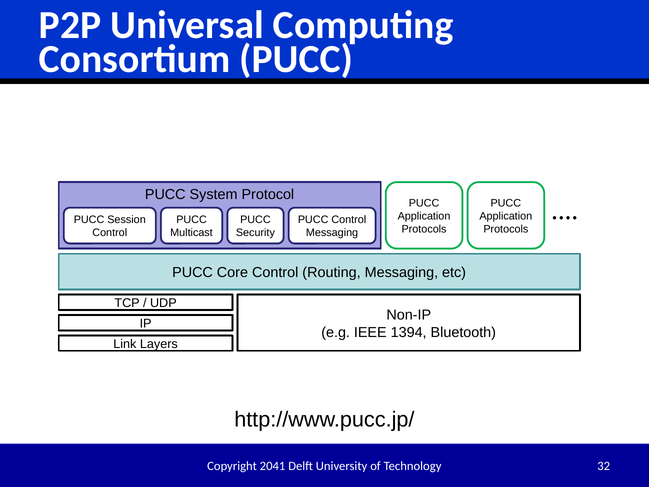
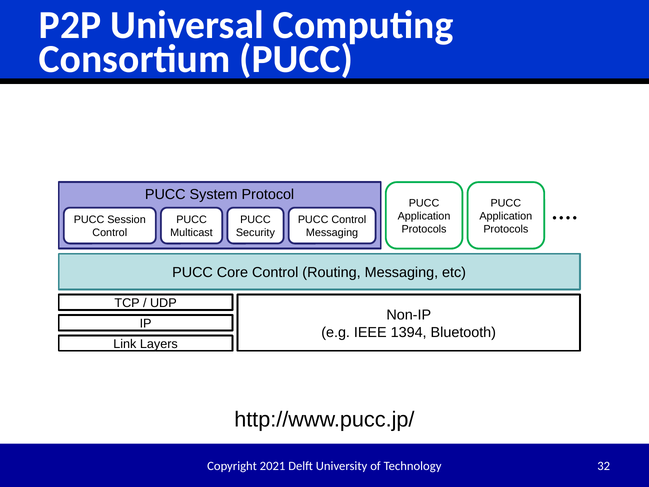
2041: 2041 -> 2021 (273, 466)
